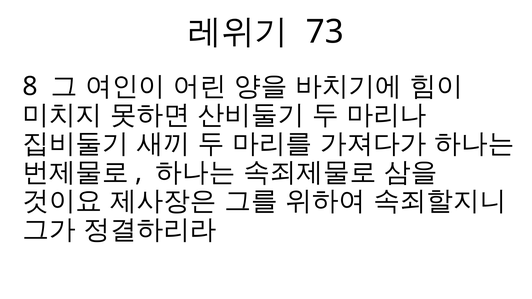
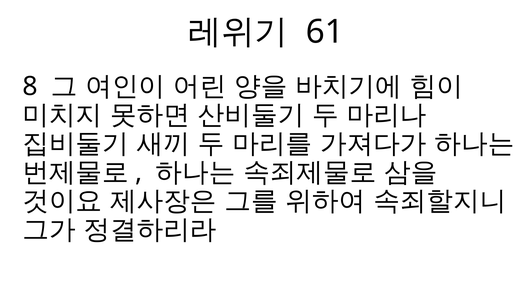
73: 73 -> 61 (325, 32)
